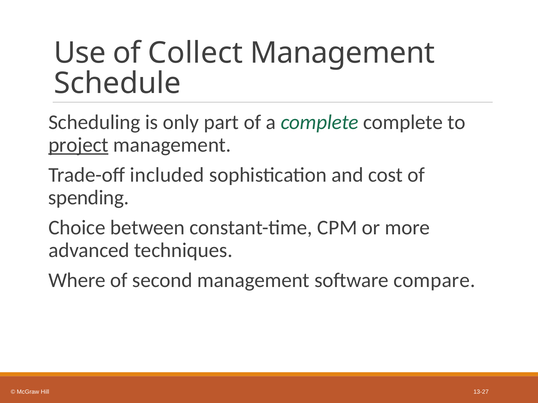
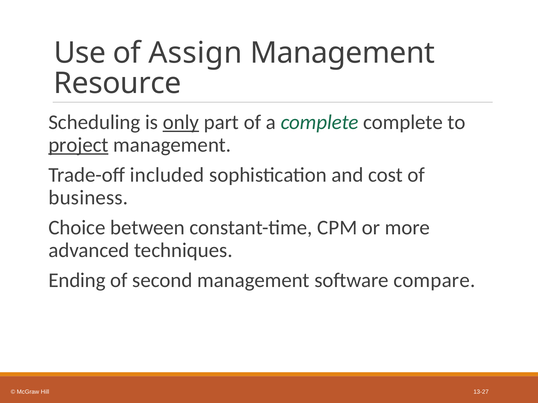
Collect: Collect -> Assign (195, 53)
Schedule: Schedule -> Resource (118, 84)
only underline: none -> present (181, 123)
spending: spending -> business (88, 198)
Where: Where -> Ending (77, 281)
